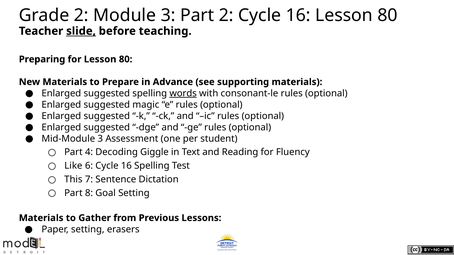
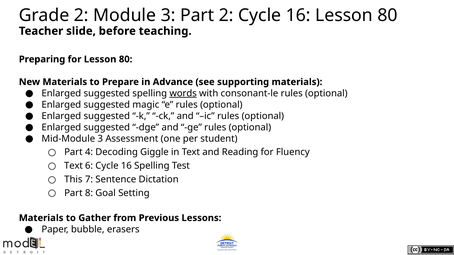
slide underline: present -> none (81, 31)
Like: Like -> Text (73, 166)
Paper setting: setting -> bubble (88, 230)
